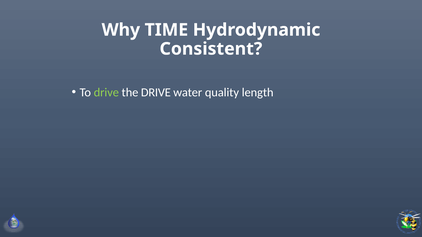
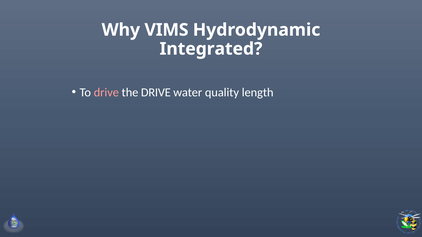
TIME: TIME -> VIMS (167, 30)
Consistent: Consistent -> Integrated (211, 49)
drive colour: light green -> pink (106, 93)
